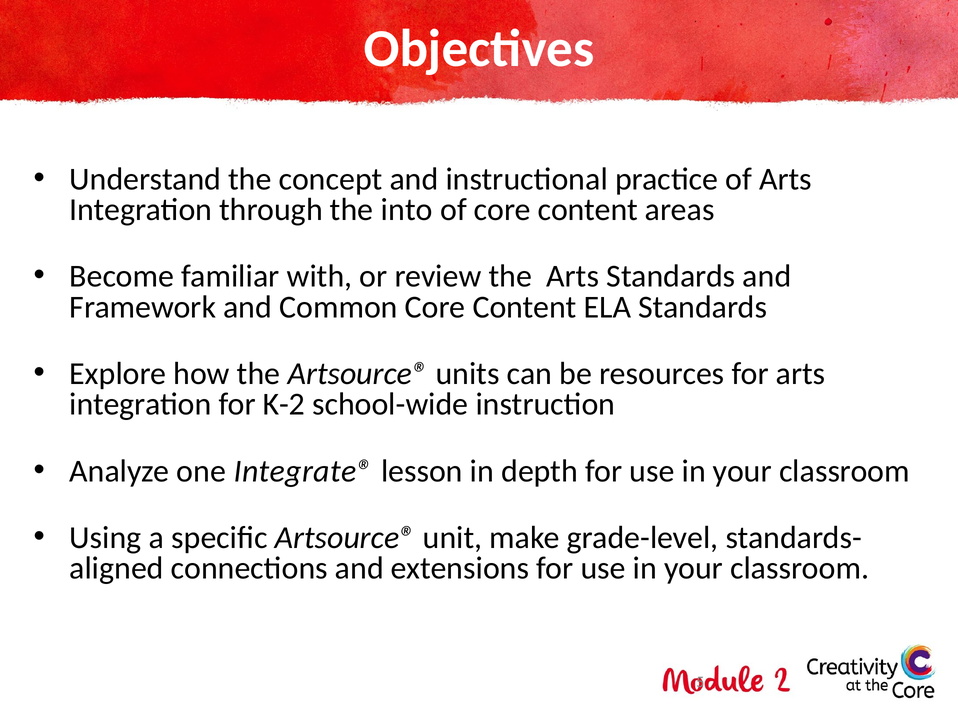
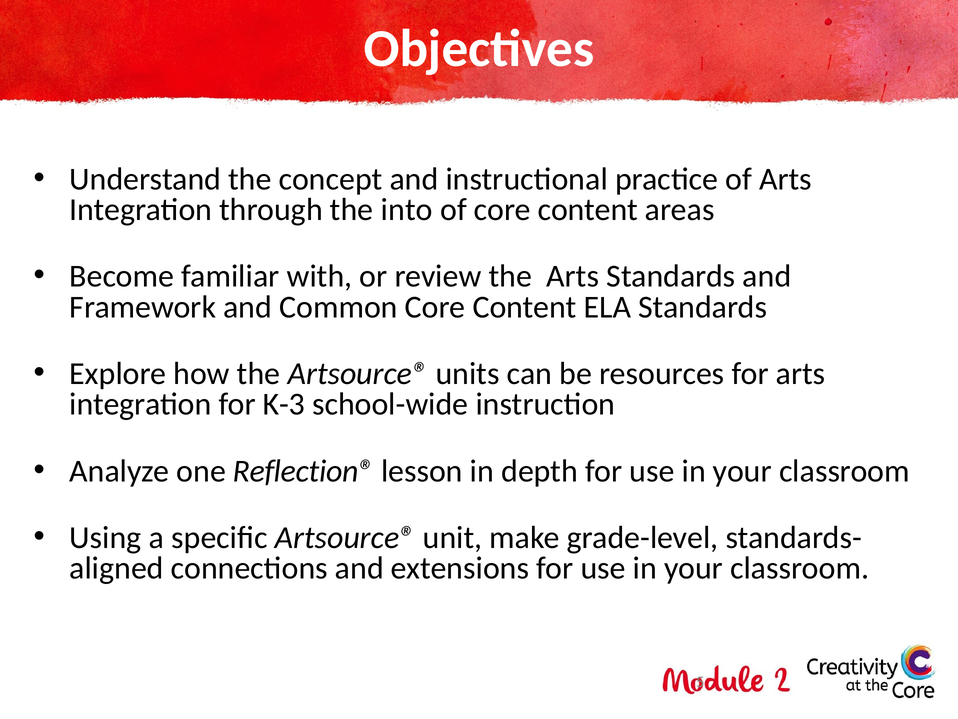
K-2: K-2 -> K-3 (284, 404)
Integrate®: Integrate® -> Reflection® (304, 471)
